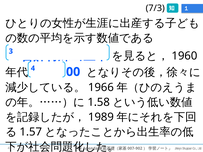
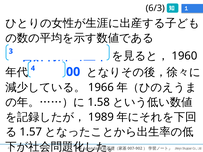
7/3: 7/3 -> 6/3 (155, 8)
